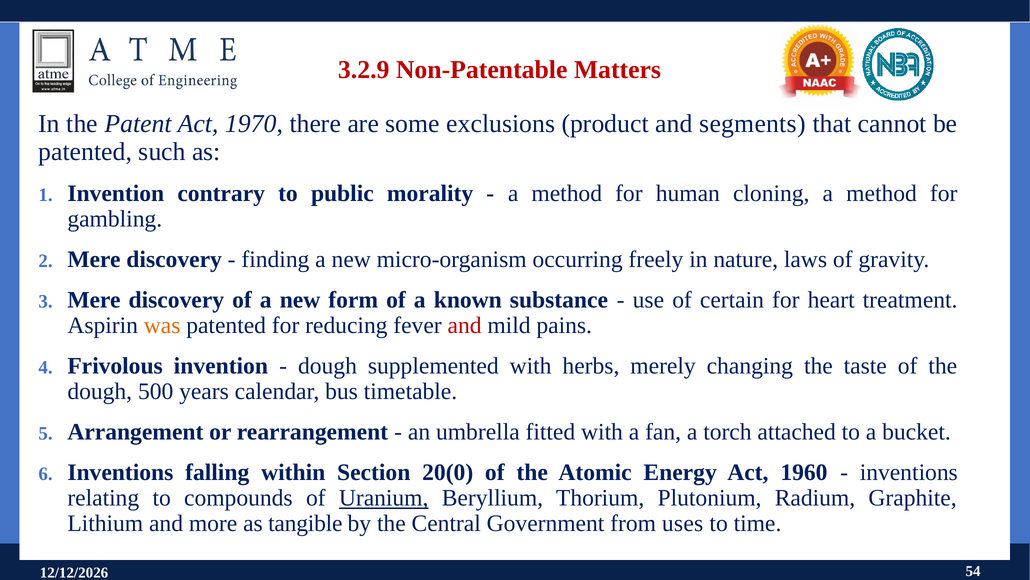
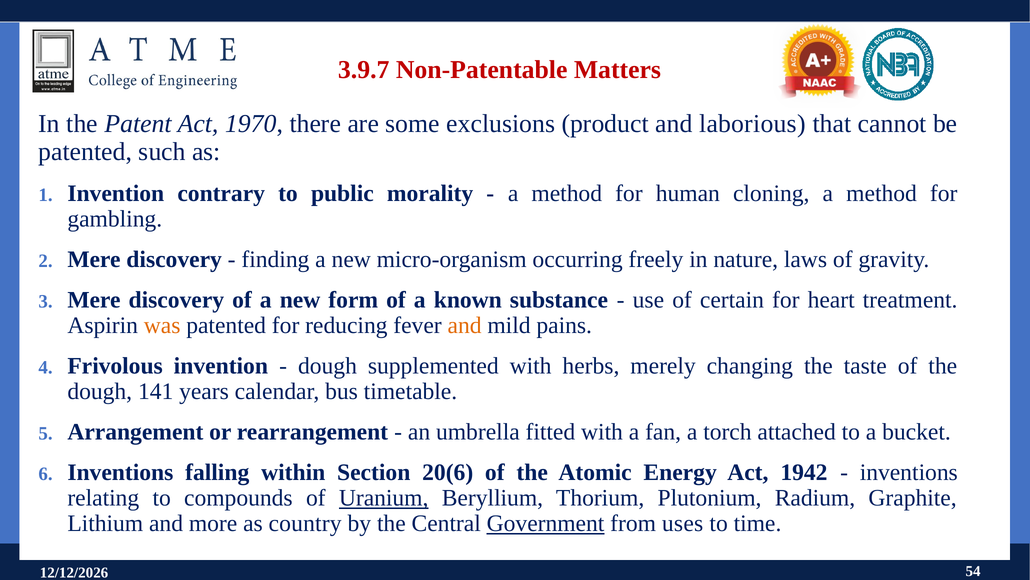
3.2.9: 3.2.9 -> 3.9.7 (364, 70)
segments: segments -> laborious (752, 124)
and colour: red -> orange (465, 325)
500: 500 -> 141 (156, 391)
20(0: 20(0 -> 20(6 (448, 472)
1960: 1960 -> 1942 (804, 472)
tangible: tangible -> country (305, 523)
Government underline: none -> present (546, 523)
